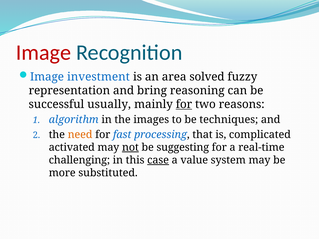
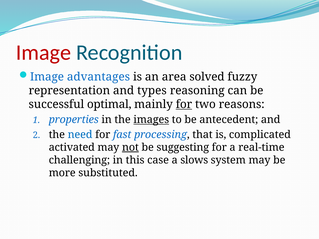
investment: investment -> advantages (98, 77)
bring: bring -> types (152, 91)
usually: usually -> optimal (109, 104)
algorithm: algorithm -> properties (74, 120)
images underline: none -> present (151, 120)
techniques: techniques -> antecedent (229, 120)
need colour: orange -> blue (80, 135)
case underline: present -> none (158, 160)
value: value -> slows (194, 160)
